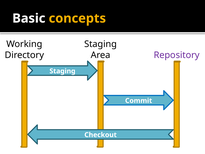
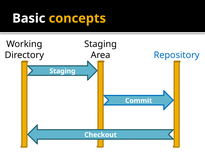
Repository colour: purple -> blue (177, 55)
